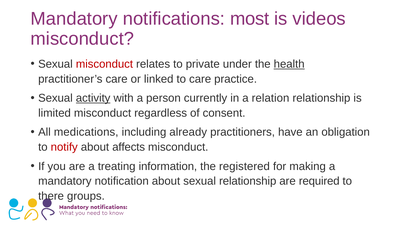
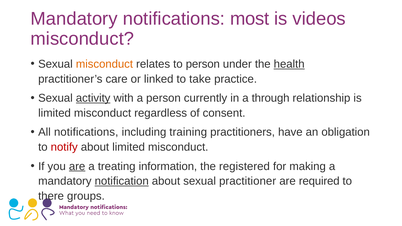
misconduct colour: red -> orange (104, 64)
to private: private -> person (203, 64)
to care: care -> take (200, 79)
relation: relation -> through (271, 98)
All medications: medications -> notifications (86, 132)
already: already -> training (188, 132)
about affects: affects -> limited (129, 147)
are underline: none -> present (77, 166)
notification underline: none -> present (122, 181)
sexual relationship: relationship -> practitioner (248, 181)
